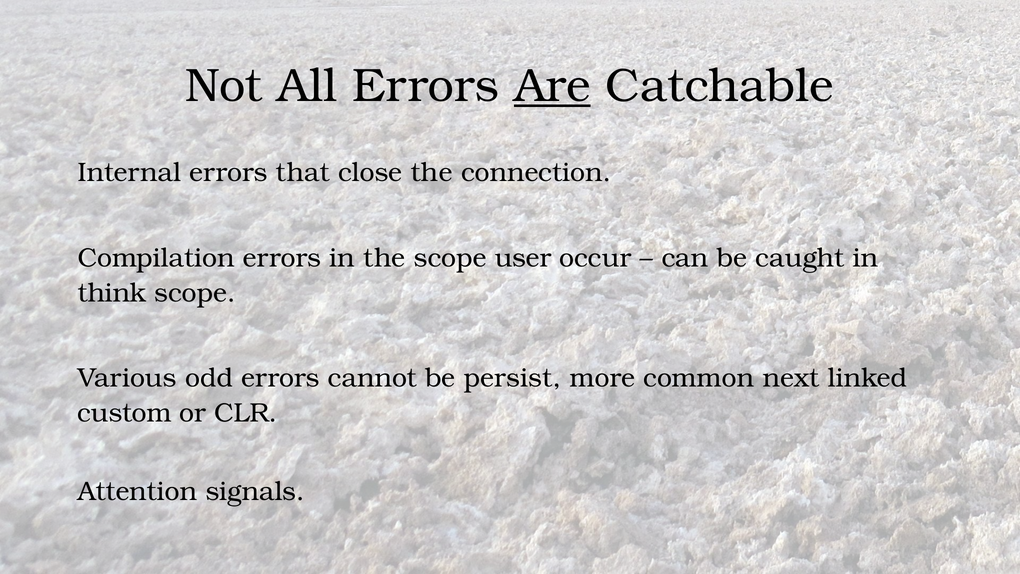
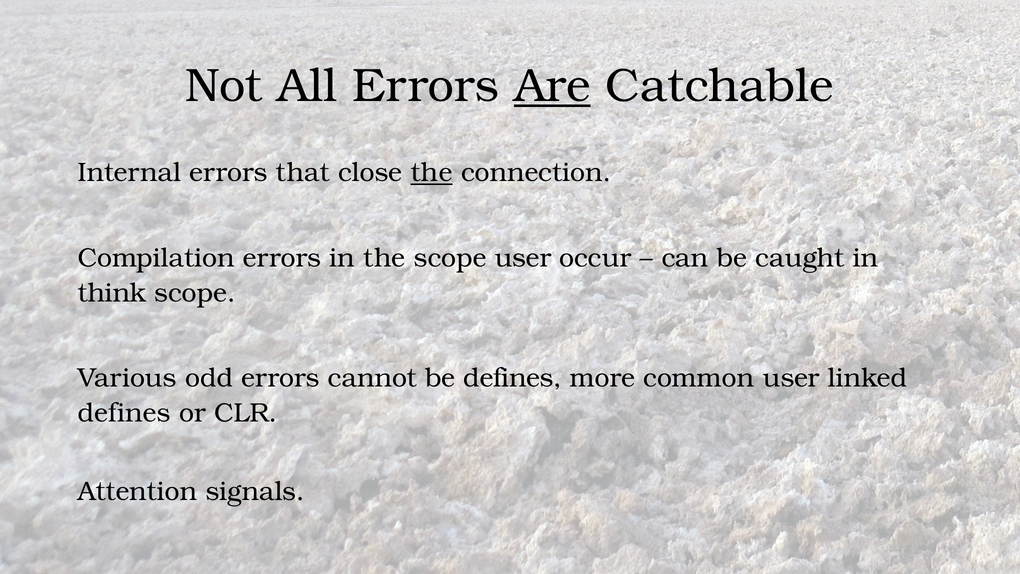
the underline: none -> present (432, 173)
be persist: persist -> defines (513, 378)
common next: next -> user (791, 378)
custom: custom -> defines (124, 413)
